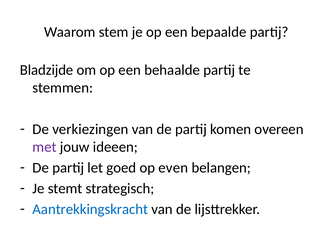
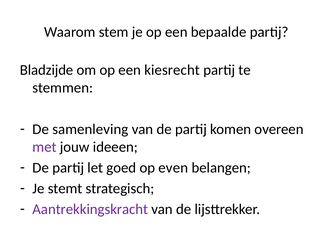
behaalde: behaalde -> kiesrecht (172, 70)
verkiezingen: verkiezingen -> samenleving (90, 129)
Aantrekkingskracht colour: blue -> purple (90, 209)
